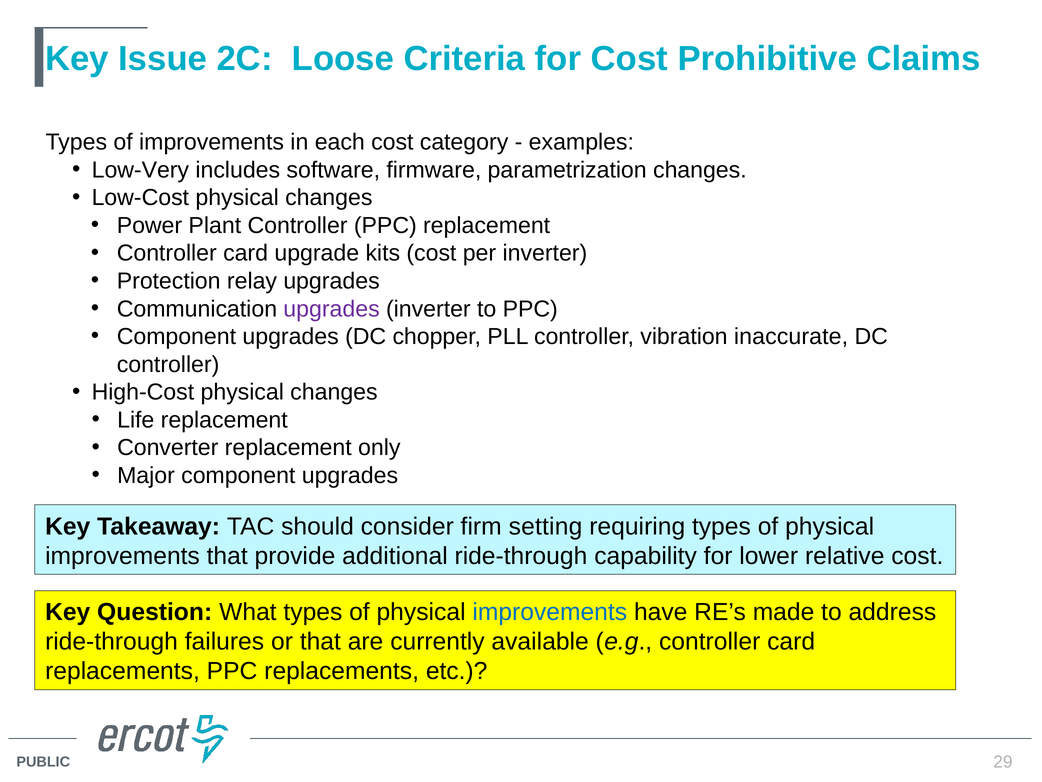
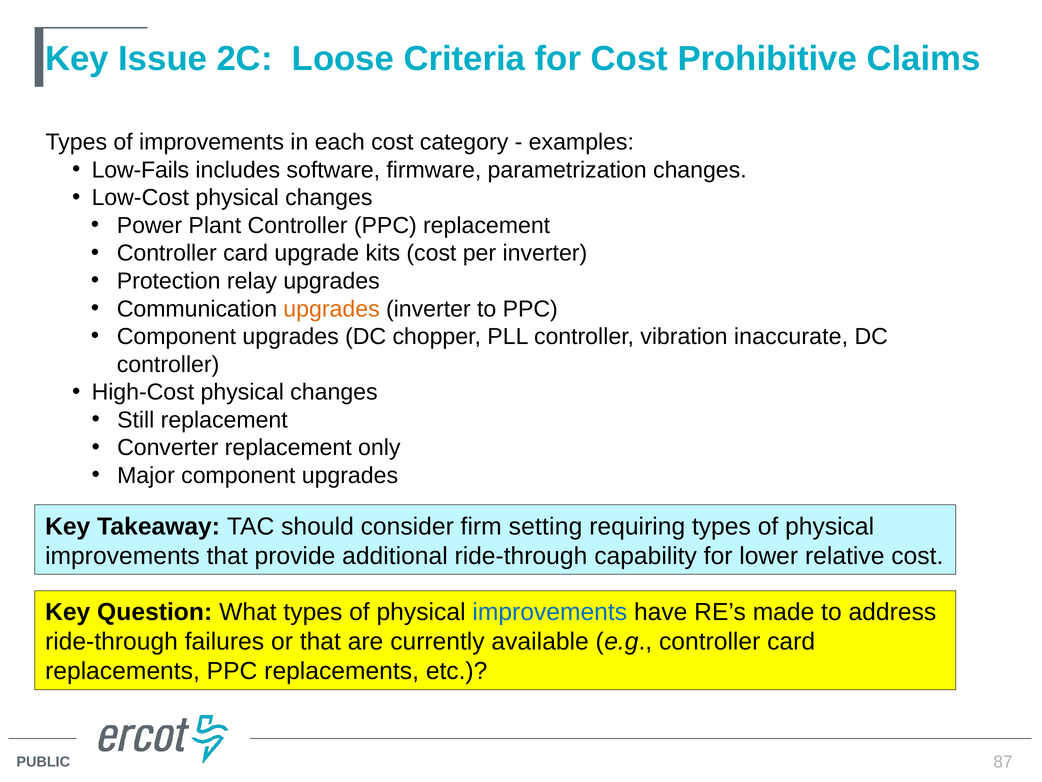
Low-Very: Low-Very -> Low-Fails (140, 170)
upgrades colour: purple -> orange (332, 309)
Life: Life -> Still (136, 420)
29: 29 -> 87 (1003, 761)
